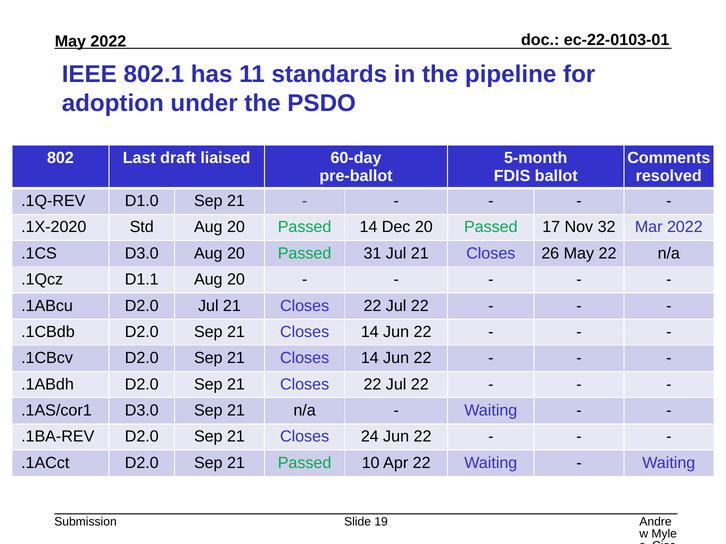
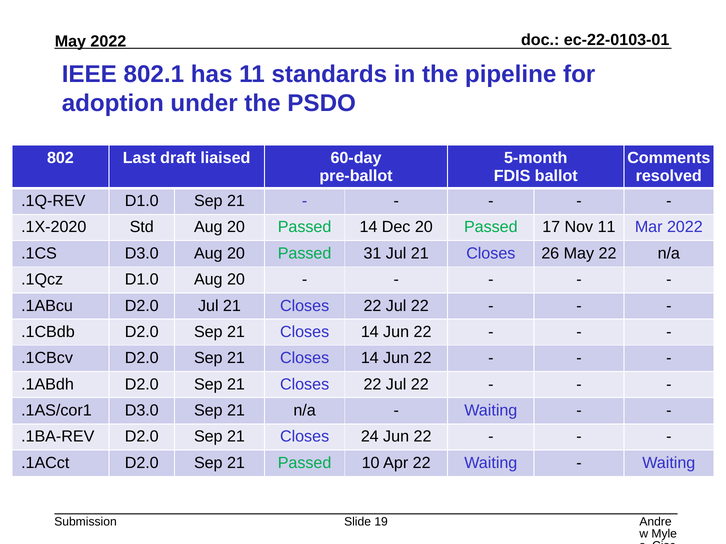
Nov 32: 32 -> 11 (607, 227)
.1Qcz D1.1: D1.1 -> D1.0 (142, 280)
